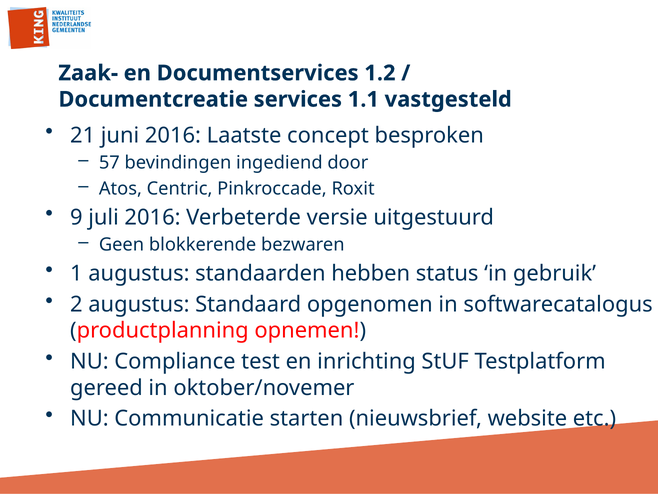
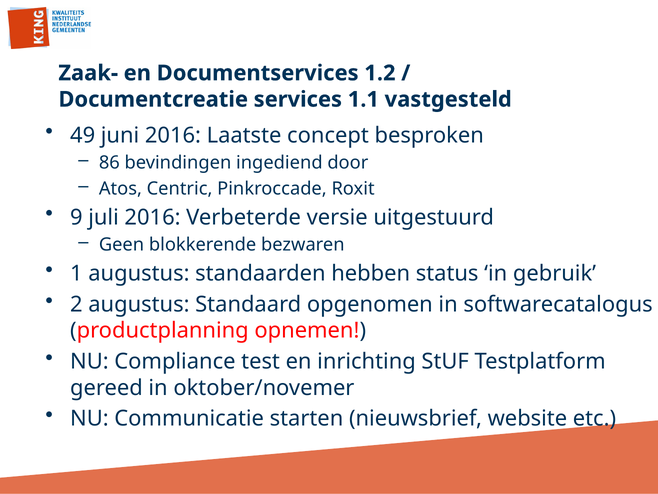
21: 21 -> 49 (83, 135)
57: 57 -> 86 (109, 163)
